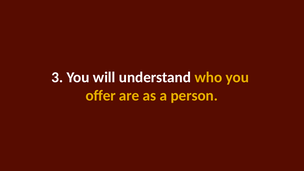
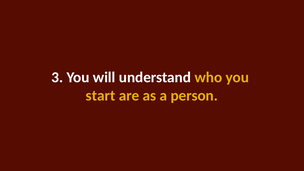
offer: offer -> start (101, 96)
